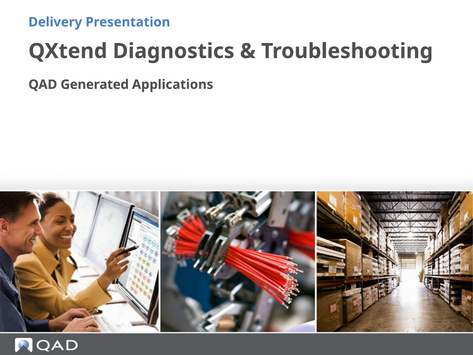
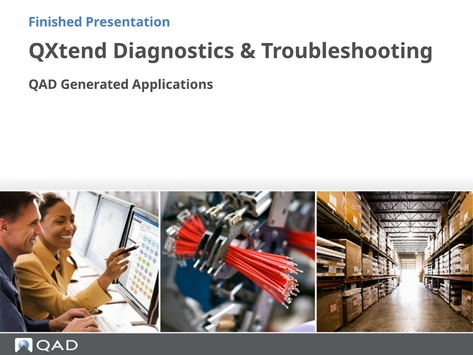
Delivery: Delivery -> Finished (55, 22)
